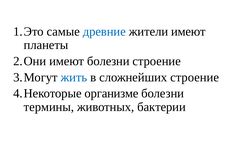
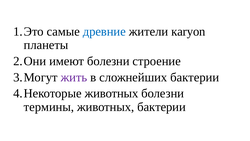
жители имеют: имеют -> кaryon (188, 31)
жить colour: blue -> purple (74, 77)
сложнейших строение: строение -> бактерии (195, 77)
организме: организме -> животных (111, 93)
